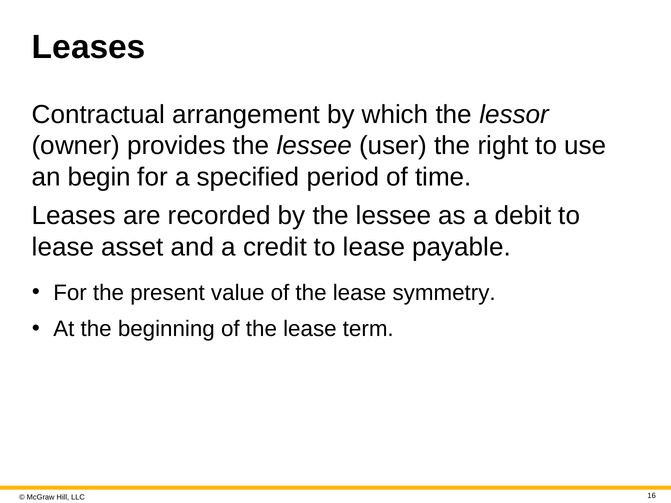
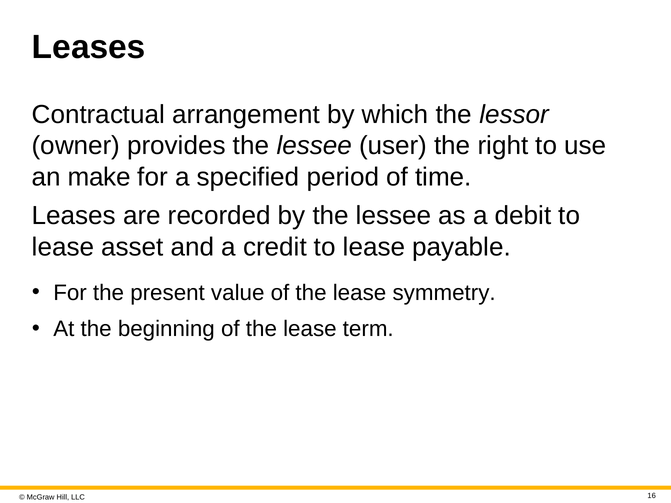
begin: begin -> make (99, 177)
